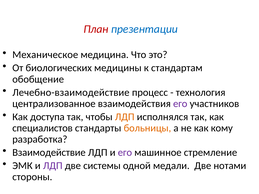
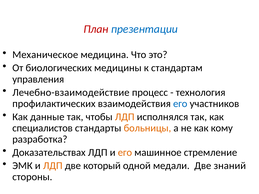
обобщение: обобщение -> управления (38, 79)
централизованное: централизованное -> профилактических (54, 104)
его colour: purple -> blue (180, 104)
доступа: доступа -> данные (47, 117)
Взаимодействие: Взаимодействие -> Доказательствах (49, 153)
его colour: purple -> orange (125, 153)
ЛДП colour: purple -> orange (53, 166)
системы: системы -> который (102, 166)
нотами: нотами -> знаний (230, 166)
